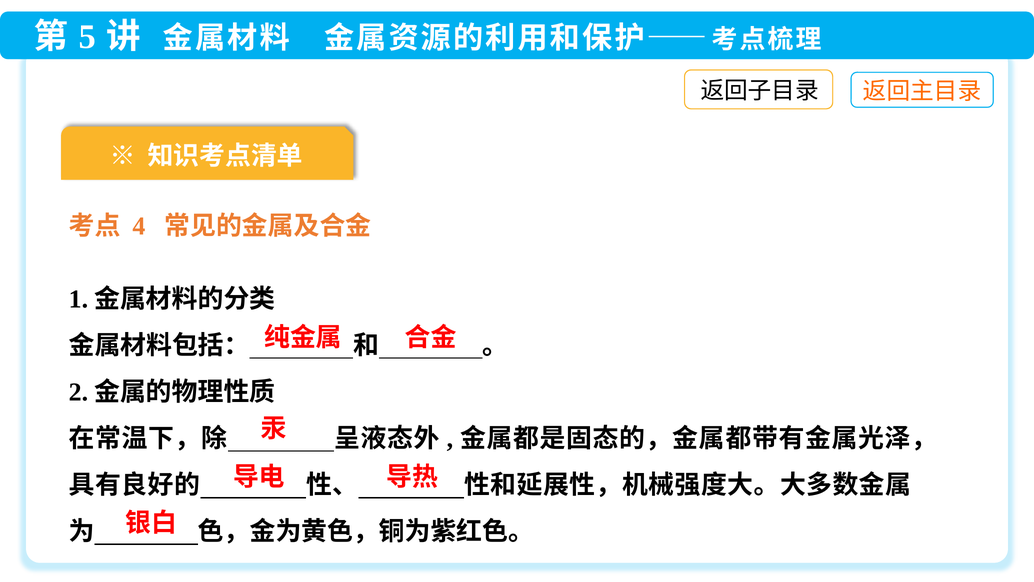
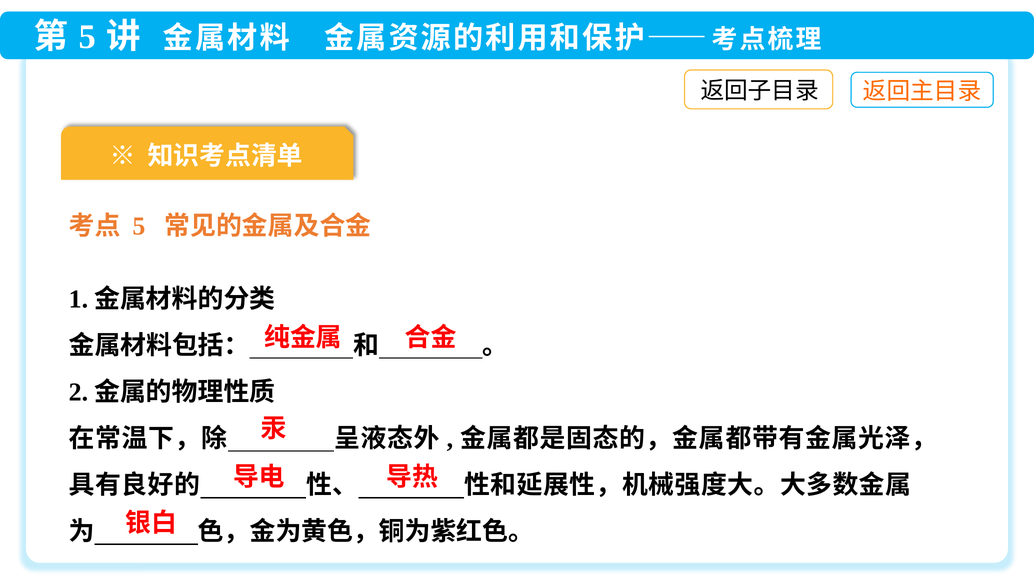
4: 4 -> 5 (139, 226)
